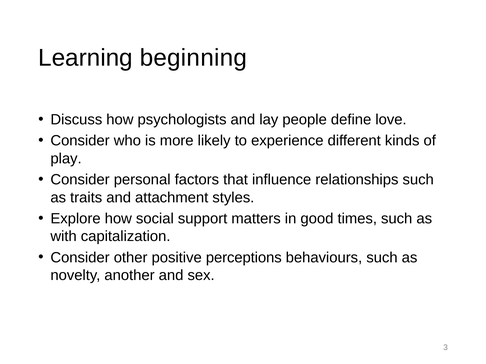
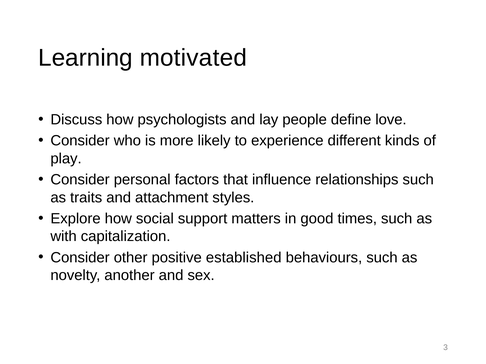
beginning: beginning -> motivated (193, 58)
perceptions: perceptions -> established (244, 258)
